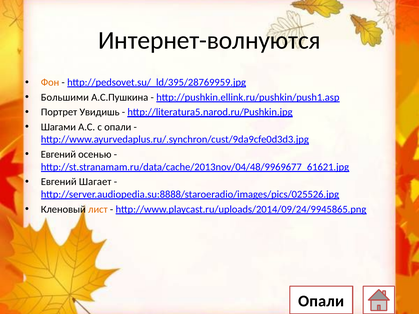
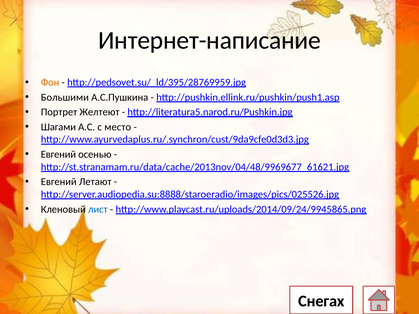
Интернет-волнуются: Интернет-волнуются -> Интернет-написание (209, 41)
Увидишь: Увидишь -> Желтеют (100, 112)
с опали: опали -> место (118, 127)
Шагает: Шагает -> Летают (95, 182)
лист colour: orange -> blue (98, 209)
Опали: Опали -> Снегах (321, 301)
